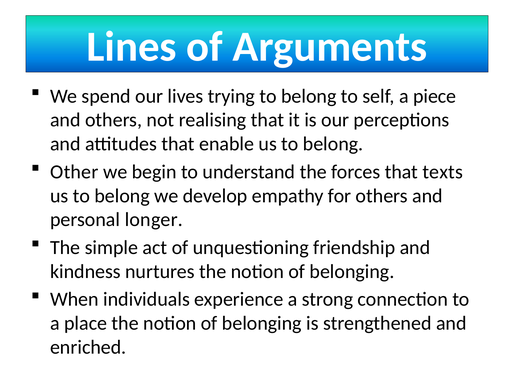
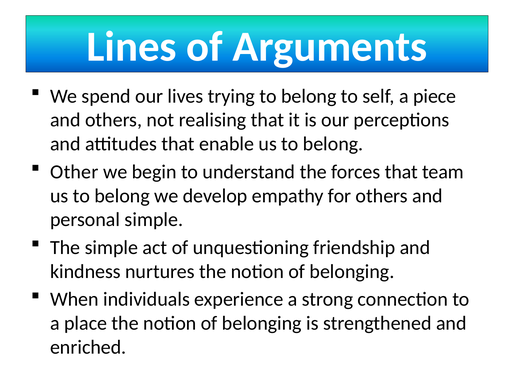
texts: texts -> team (443, 172)
personal longer: longer -> simple (154, 220)
